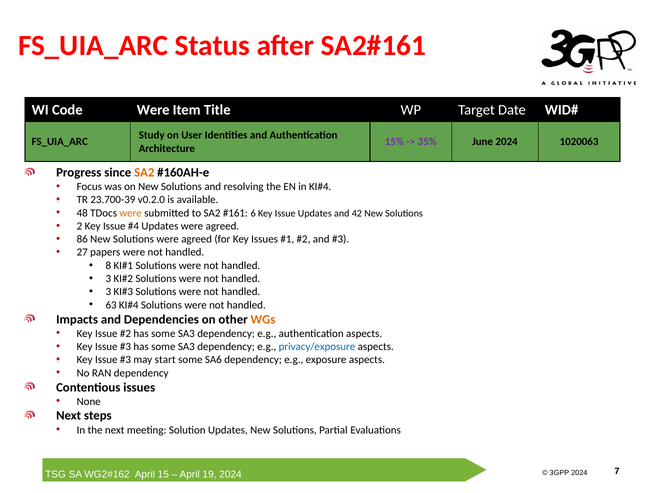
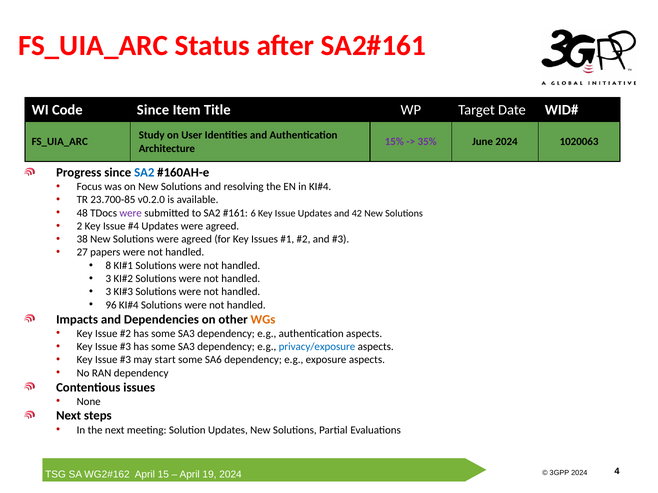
Code Were: Were -> Since (153, 110)
SA2 colour: orange -> blue (144, 173)
23.700-39: 23.700-39 -> 23.700-85 (113, 200)
were colour: orange -> purple (131, 213)
86: 86 -> 38 (82, 239)
63: 63 -> 96 (111, 305)
7: 7 -> 4 (617, 472)
